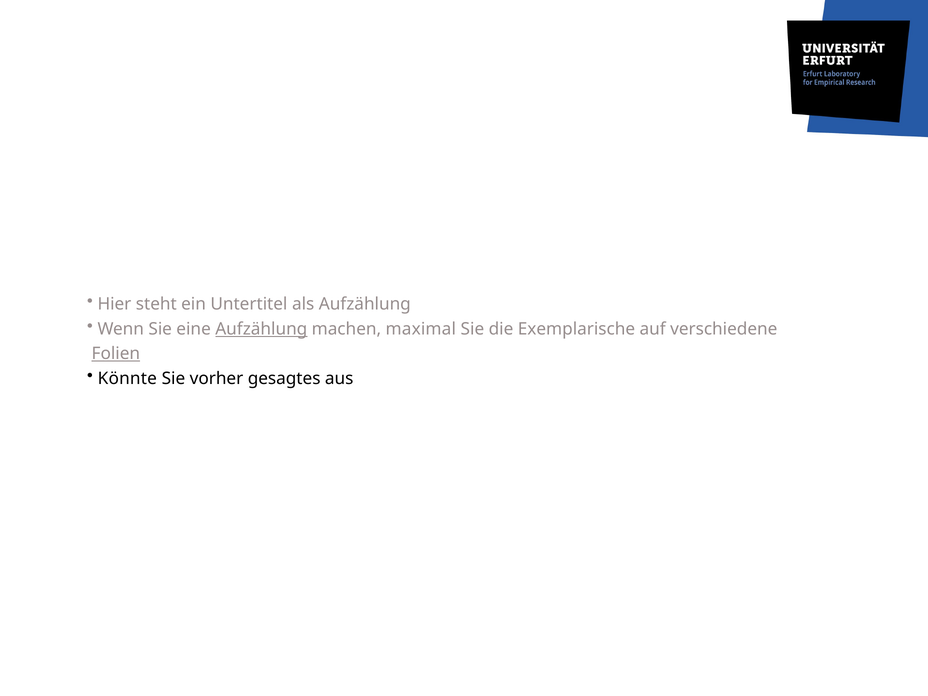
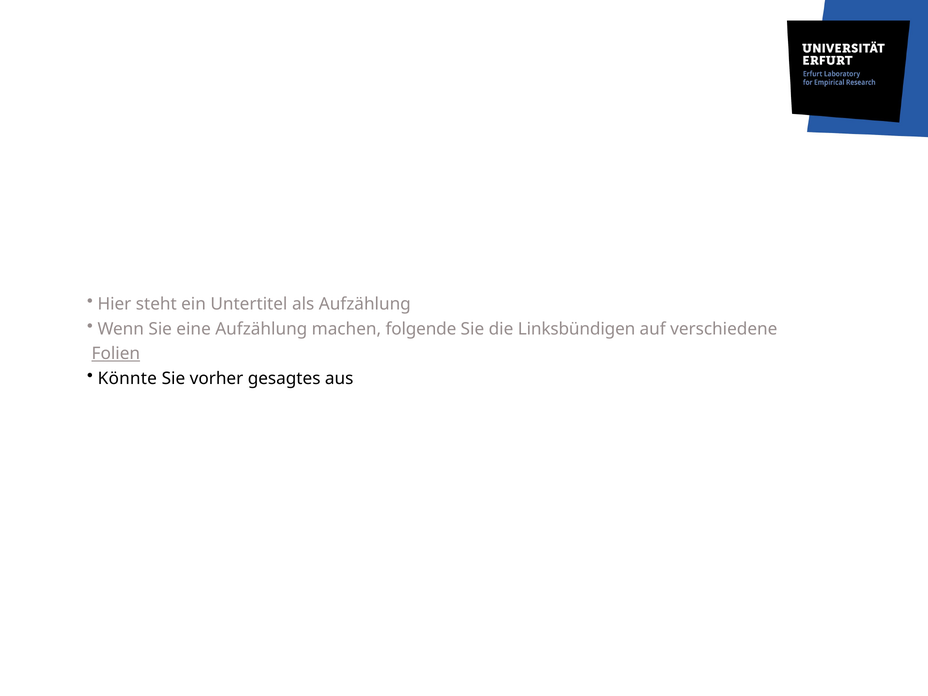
Aufzählung underline: present -> none (261, 329)
machen maximal: maximal -> folgende (421, 329)
Exemplarische: Exemplarische -> Linksbündigen (577, 329)
